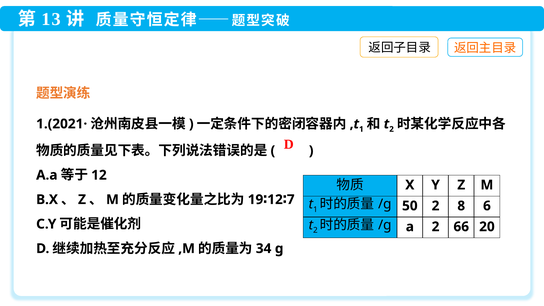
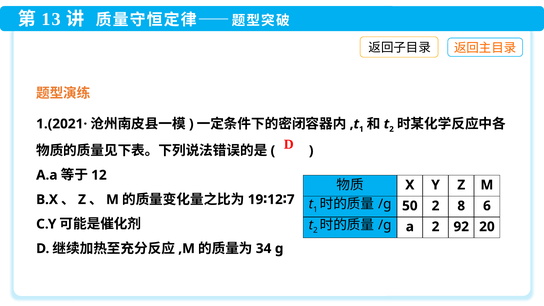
66: 66 -> 92 (461, 227)
